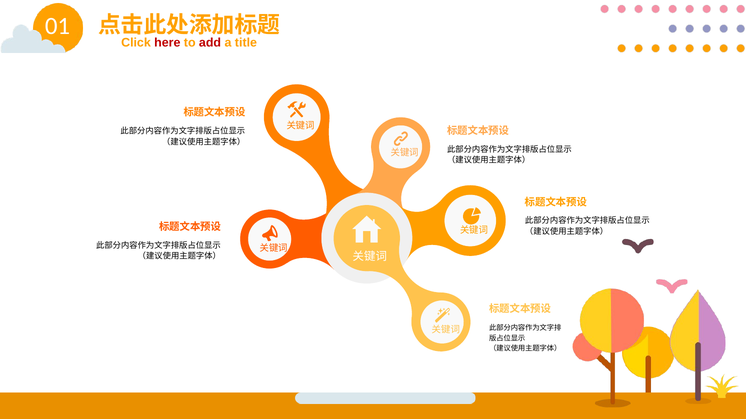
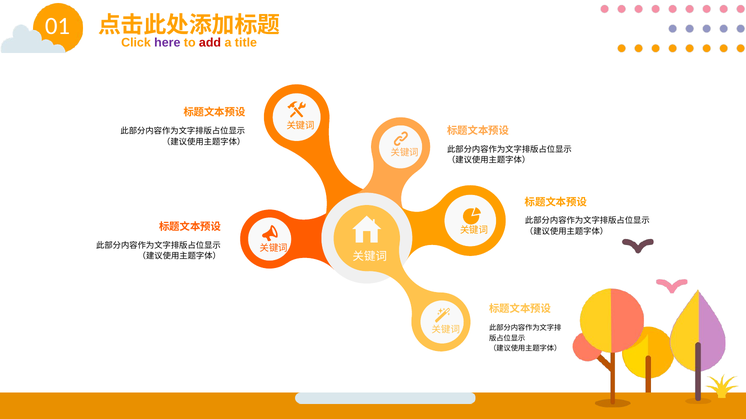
here colour: red -> purple (167, 43)
